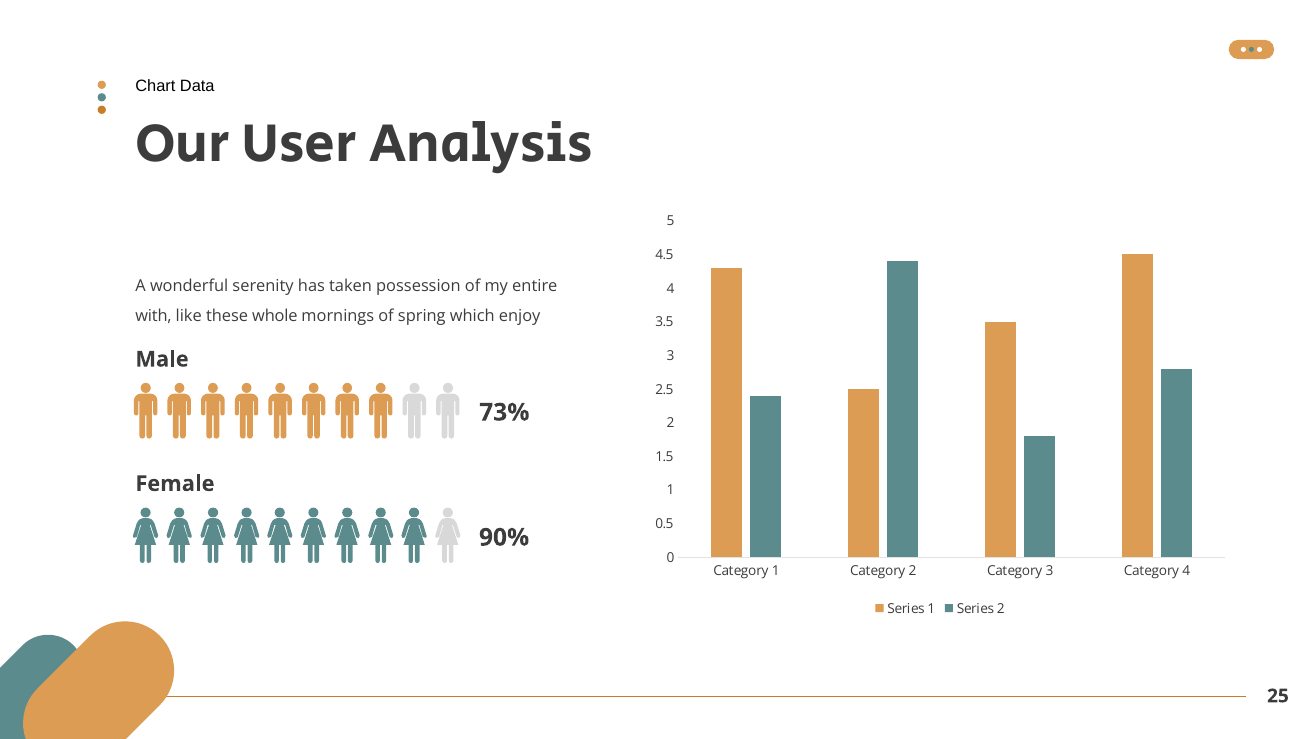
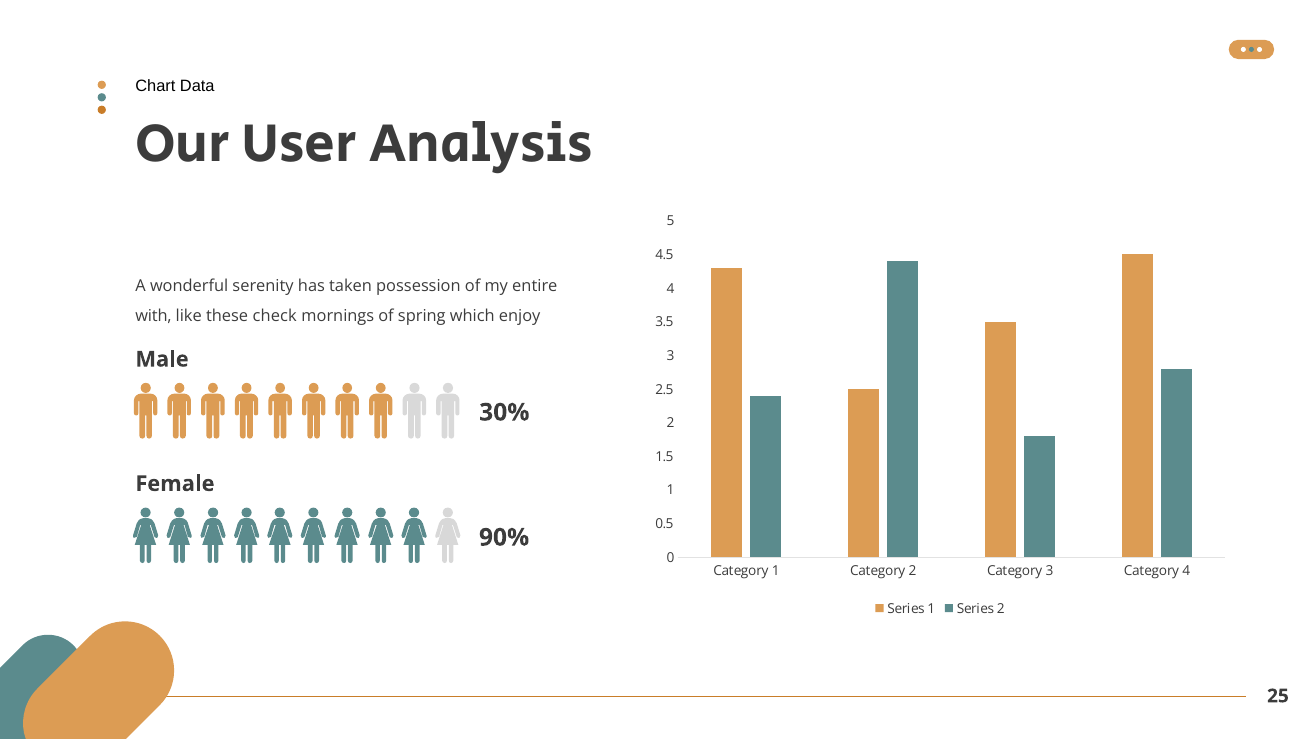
whole: whole -> check (275, 316)
73%: 73% -> 30% (504, 412)
